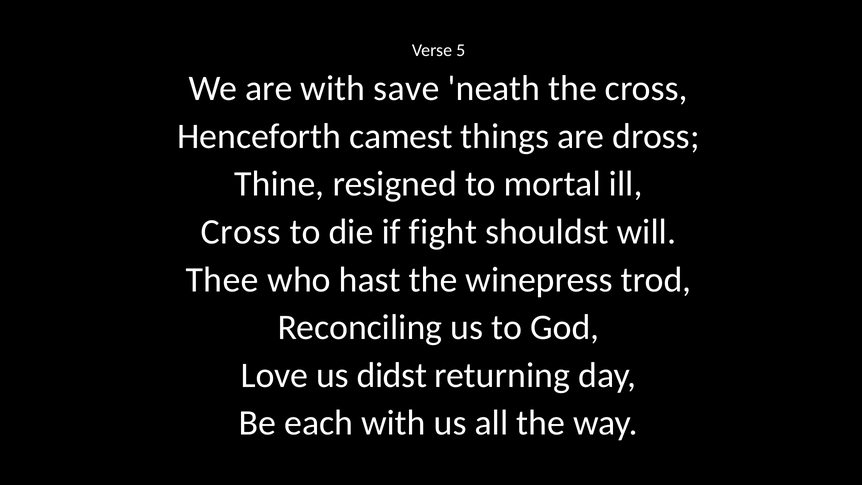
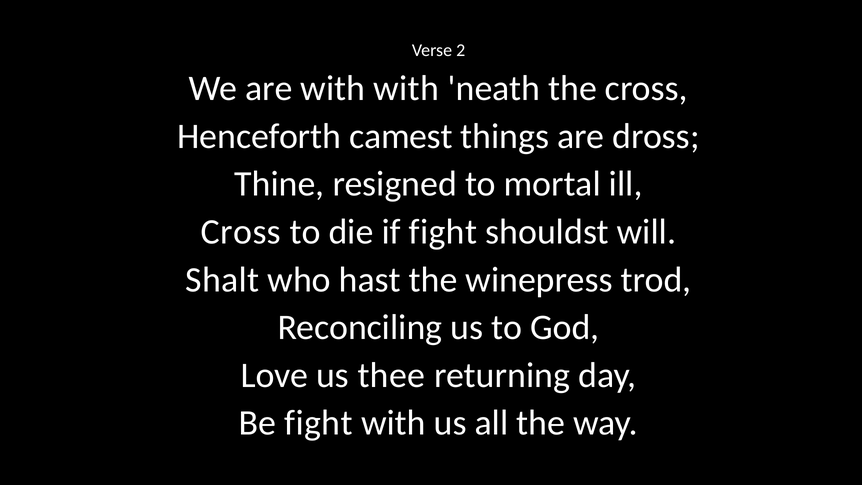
5: 5 -> 2 (461, 51)
with save: save -> with (406, 89)
Thee: Thee -> Shalt (222, 280)
didst: didst -> thee (391, 375)
Be each: each -> fight (318, 423)
